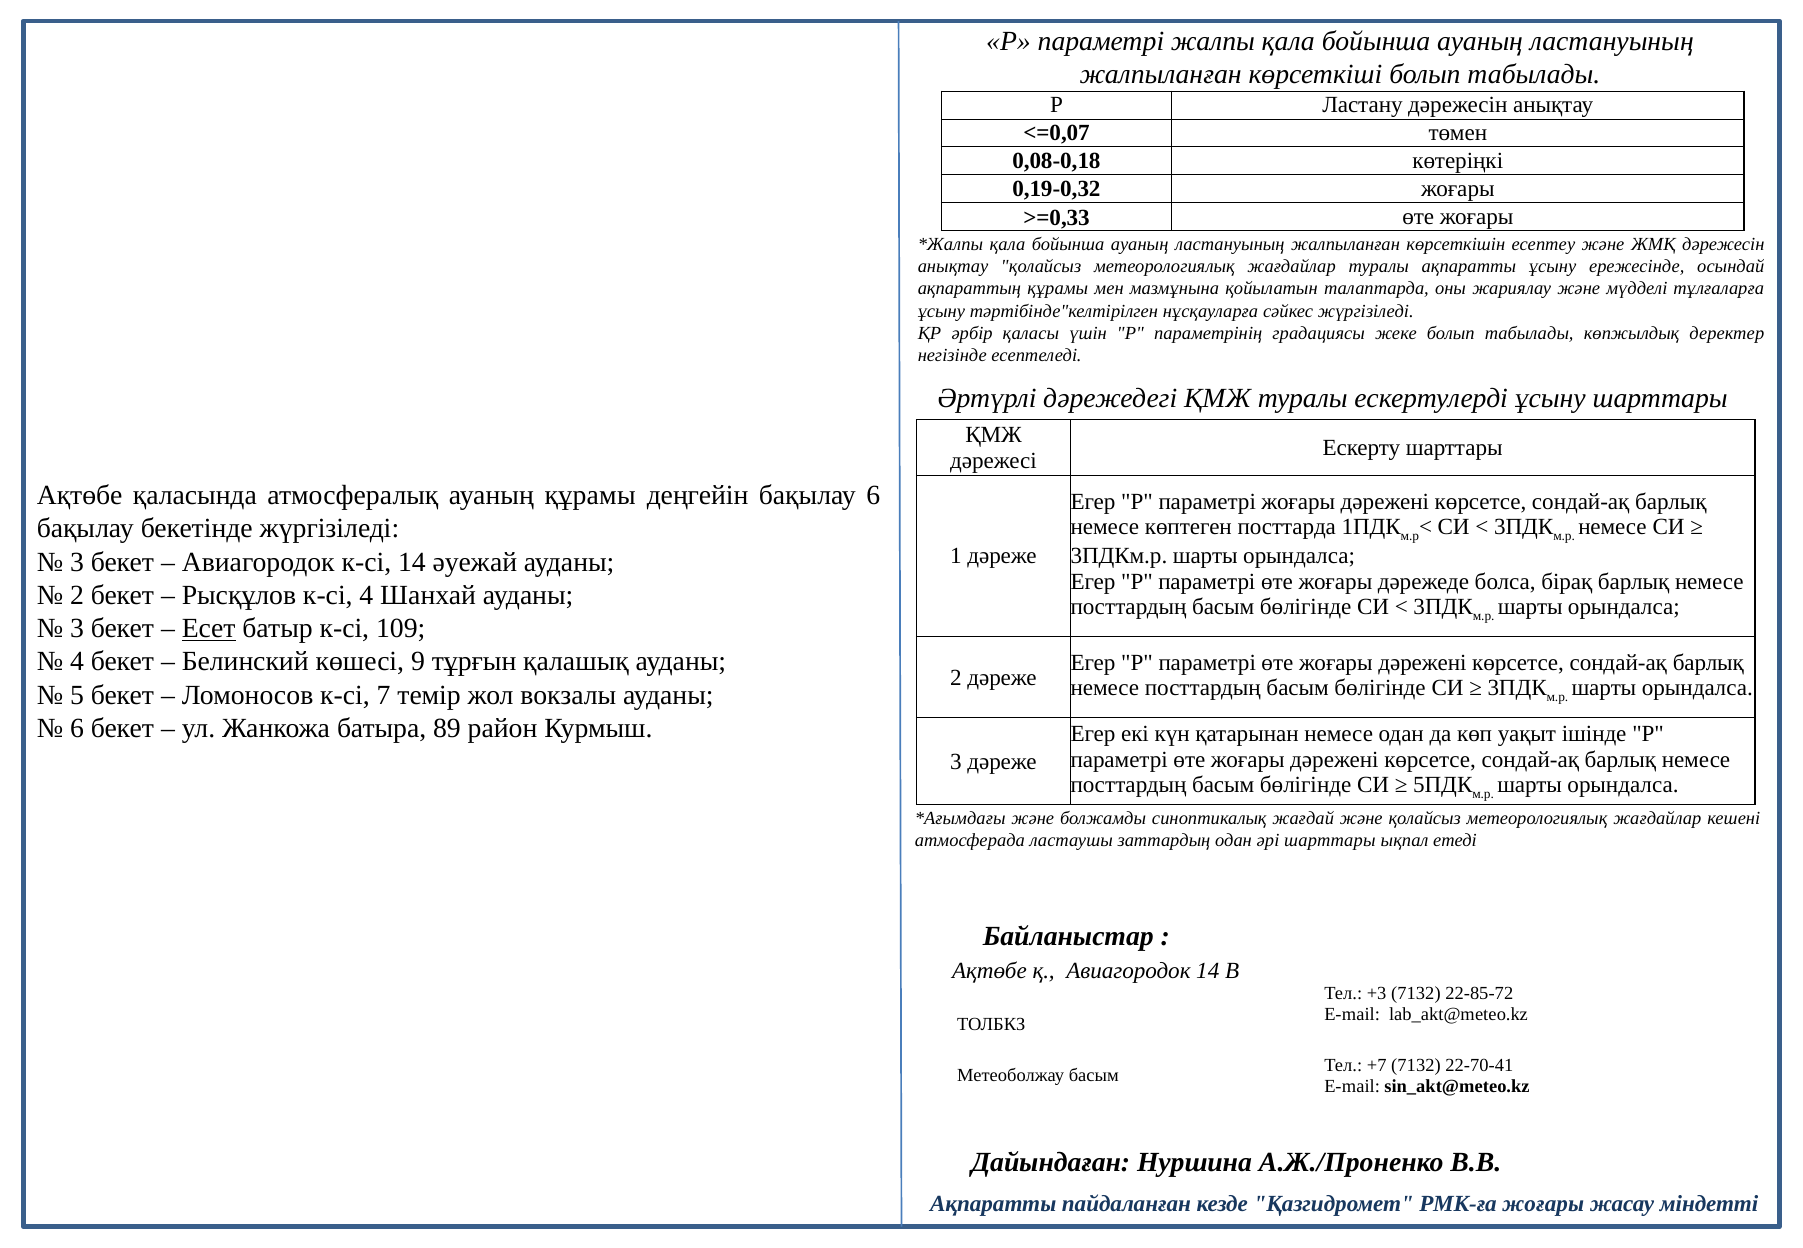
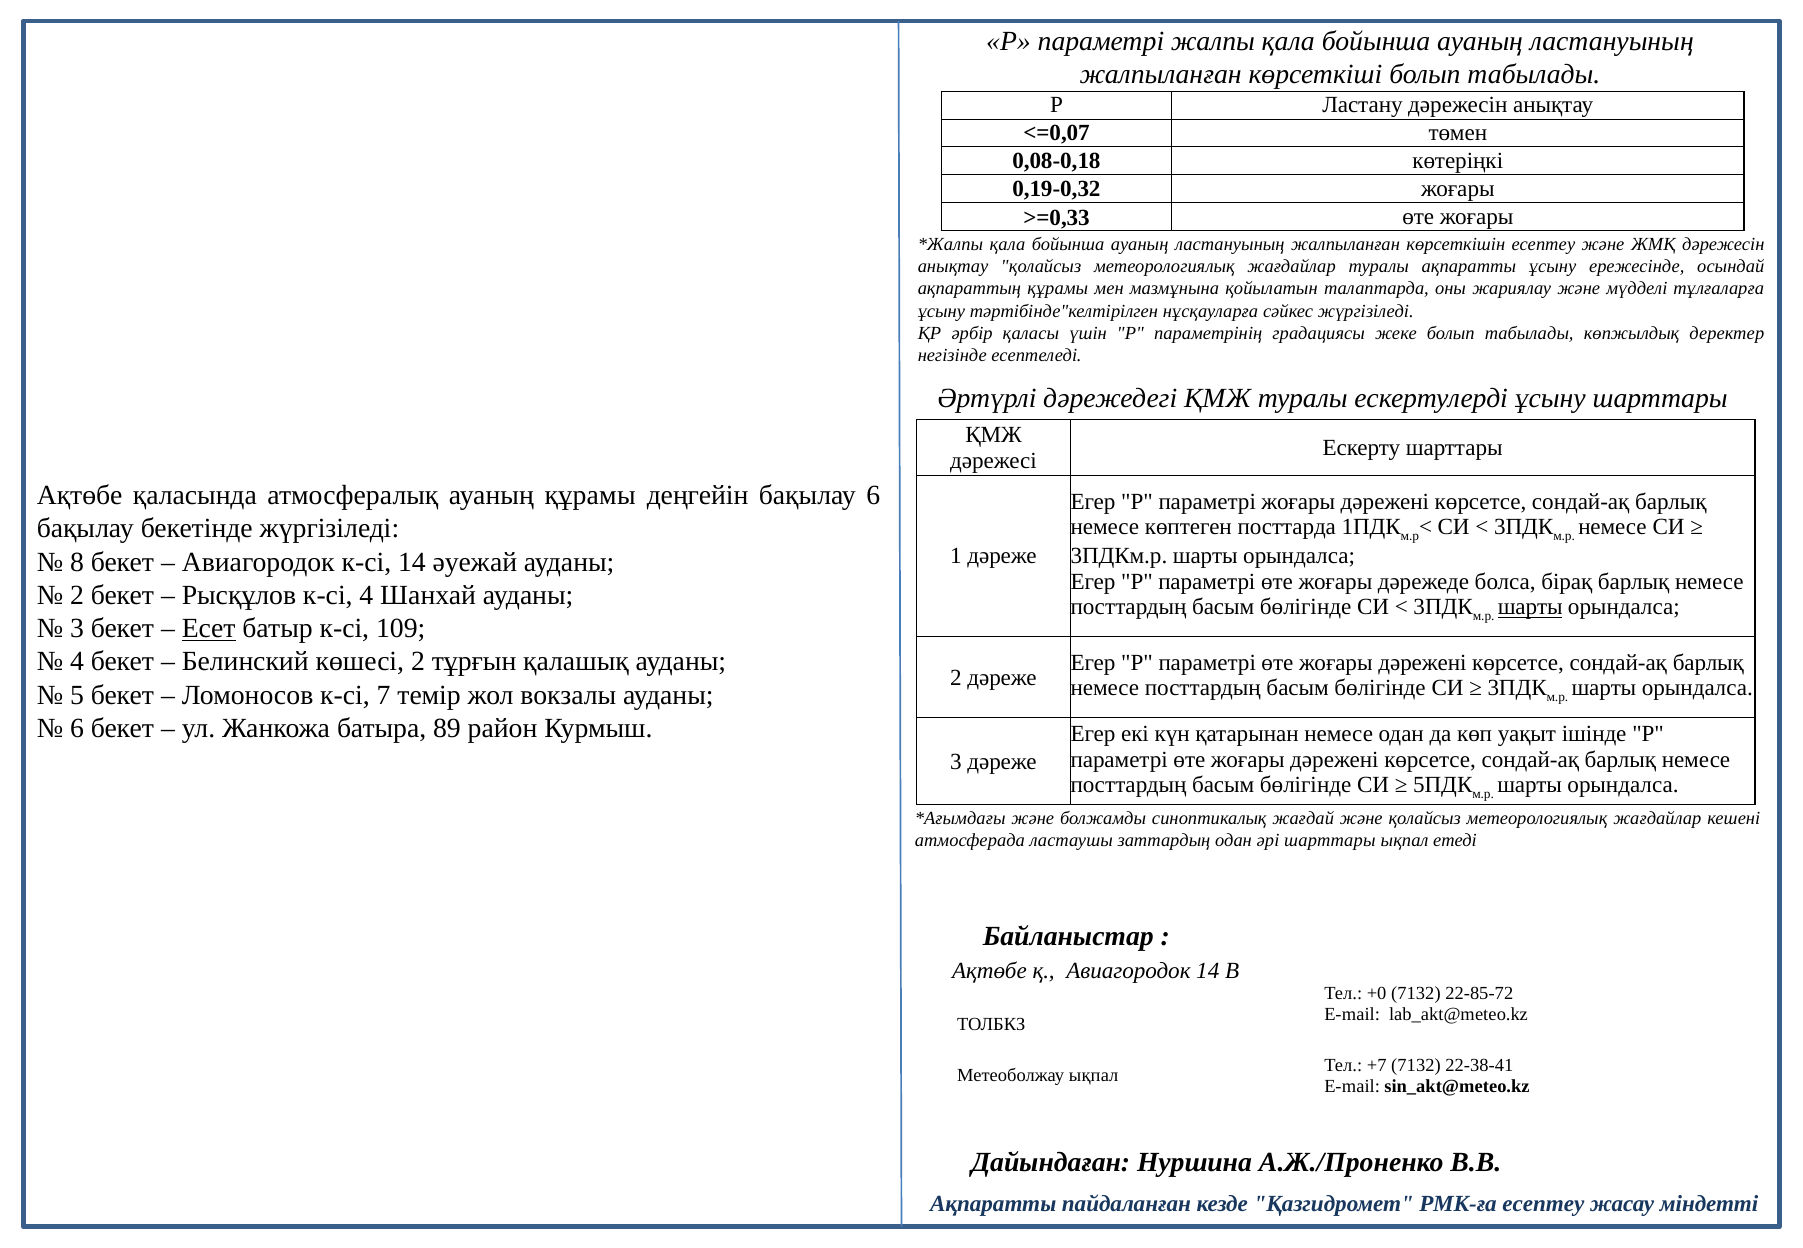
3: 3 -> 8 (77, 562)
шарты underline: none -> present (1530, 607)
көшесі 9: 9 -> 2 (418, 662)
+3: +3 -> +0 (1377, 994)
22-70-41: 22-70-41 -> 22-38-41 (1479, 1066)
Метеоболжау басым: басым -> ықпал (1094, 1076)
РМК-ға жоғары: жоғары -> есептеу (1543, 1204)
